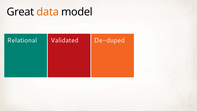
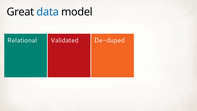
data colour: orange -> blue (48, 12)
